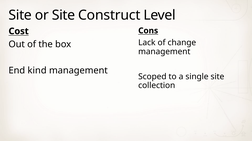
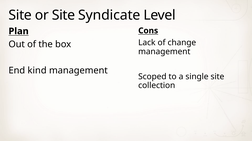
Construct: Construct -> Syndicate (109, 15)
Cost: Cost -> Plan (19, 31)
